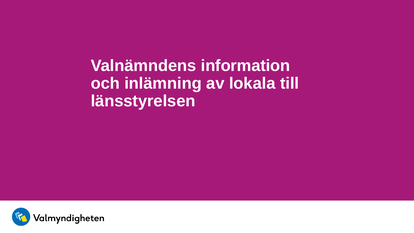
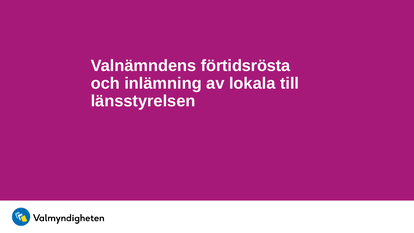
information: information -> förtidsrösta (246, 66)
